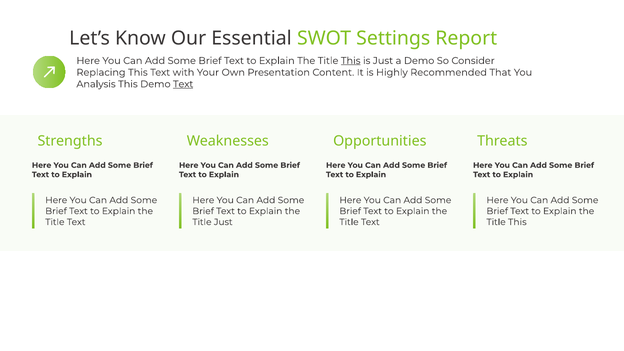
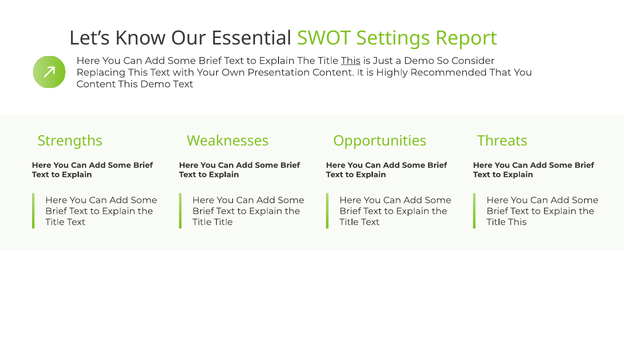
Analysis: Analysis -> Content (96, 84)
Text underline: present -> none (183, 84)
Just: Just -> Title (223, 222)
